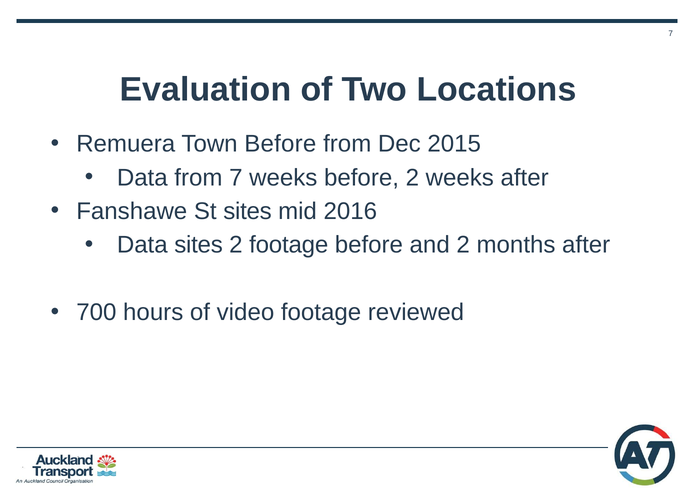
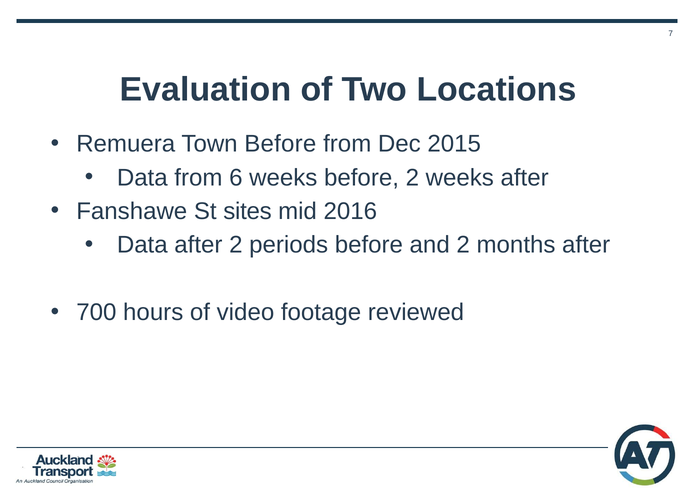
from 7: 7 -> 6 (236, 178)
Data sites: sites -> after (198, 245)
2 footage: footage -> periods (289, 245)
